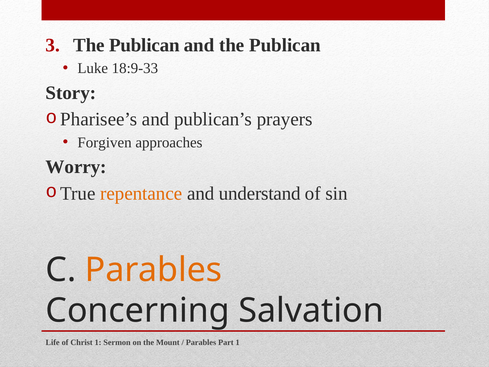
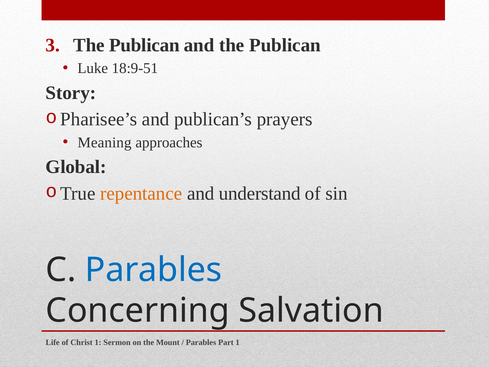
18:9-33: 18:9-33 -> 18:9-51 (135, 68)
Forgiven: Forgiven -> Meaning (105, 142)
Worry: Worry -> Global (76, 167)
Parables colour: orange -> blue (154, 270)
